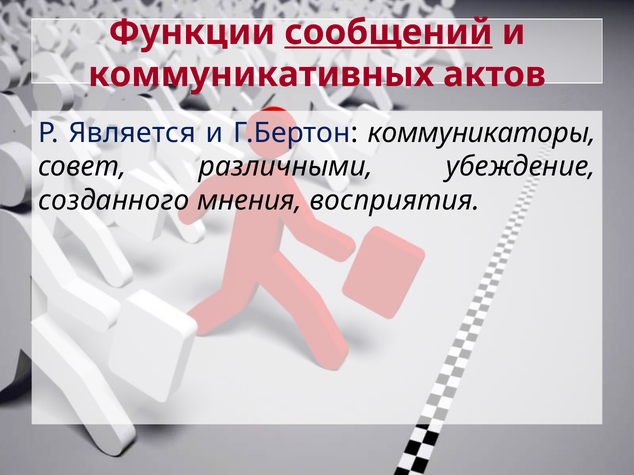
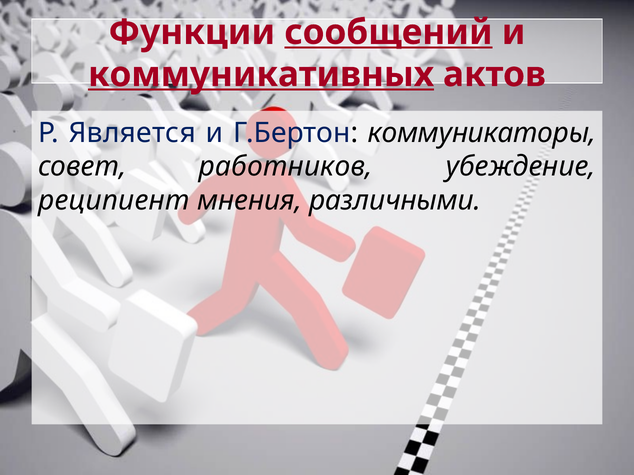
коммуникативных underline: none -> present (261, 75)
различными: различными -> работников (286, 167)
созданного: созданного -> реципиент (114, 201)
восприятия: восприятия -> различными (395, 201)
